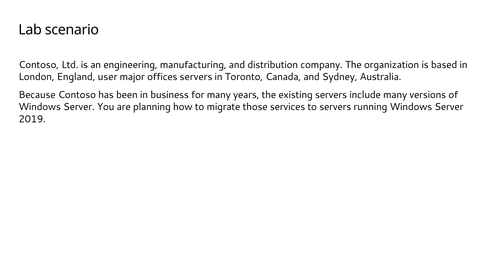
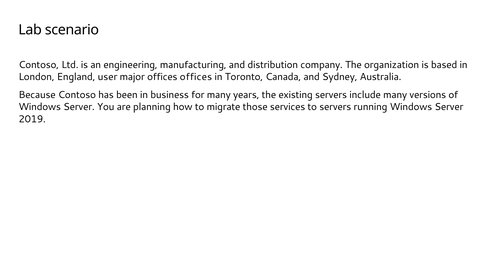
offices servers: servers -> offices (196, 77)
